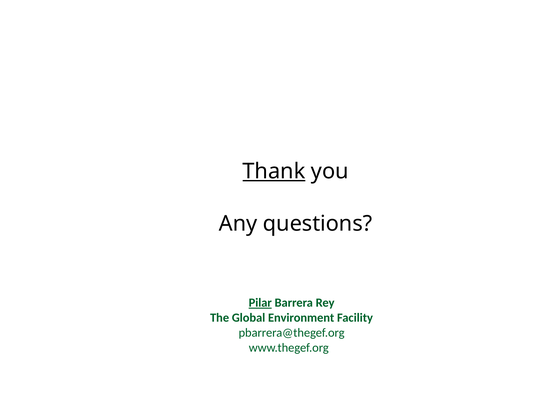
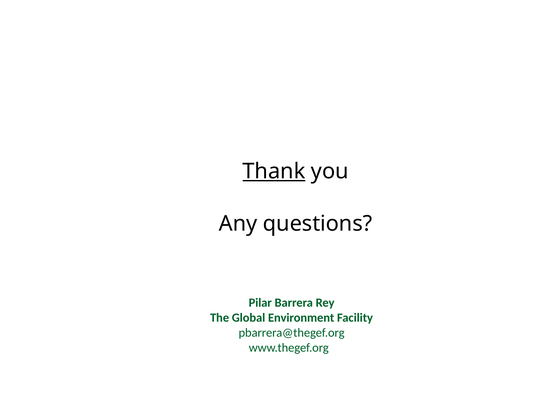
Pilar underline: present -> none (260, 303)
